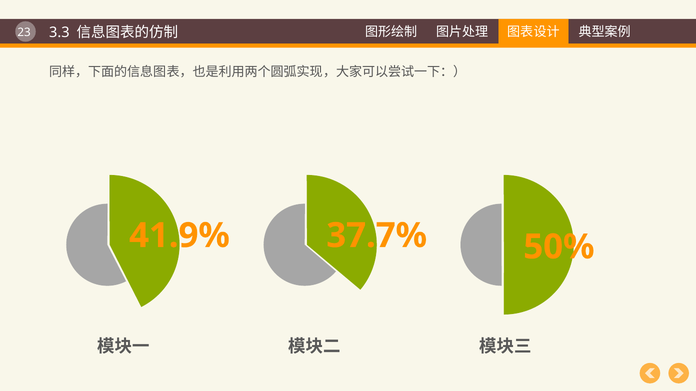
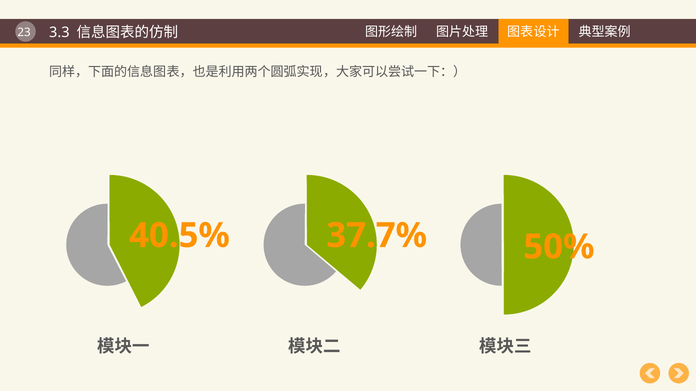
41.9%: 41.9% -> 40.5% (179, 236)
